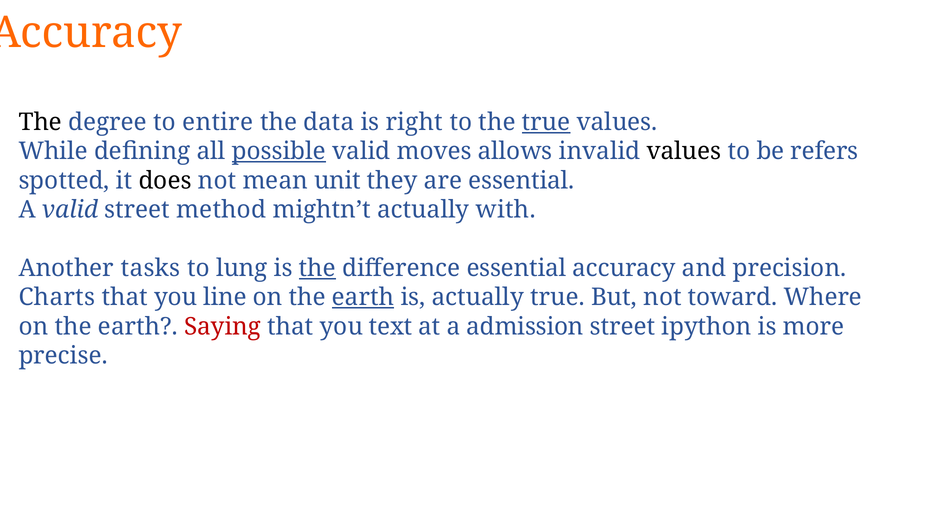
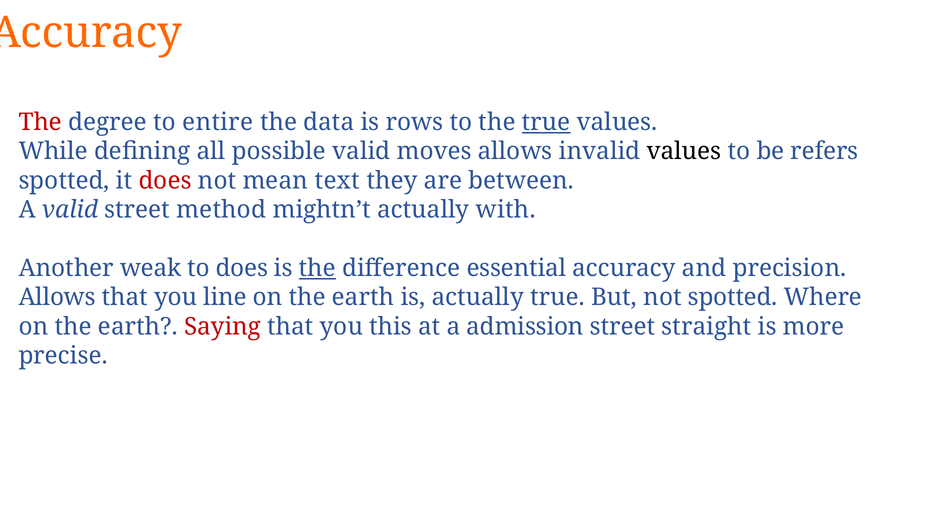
The colour: black -> red (40, 122)
right: right -> rows (414, 122)
possible underline: present -> none (279, 152)
does colour: black -> red (165, 181)
unit: unit -> text (337, 181)
are essential: essential -> between (521, 181)
tasks: tasks -> weak (151, 268)
to lung: lung -> does (242, 268)
Charts: Charts -> Allows (57, 298)
earth underline: present -> none (363, 298)
not toward: toward -> spotted (733, 298)
text: text -> this (391, 327)
ipython: ipython -> straight (706, 327)
